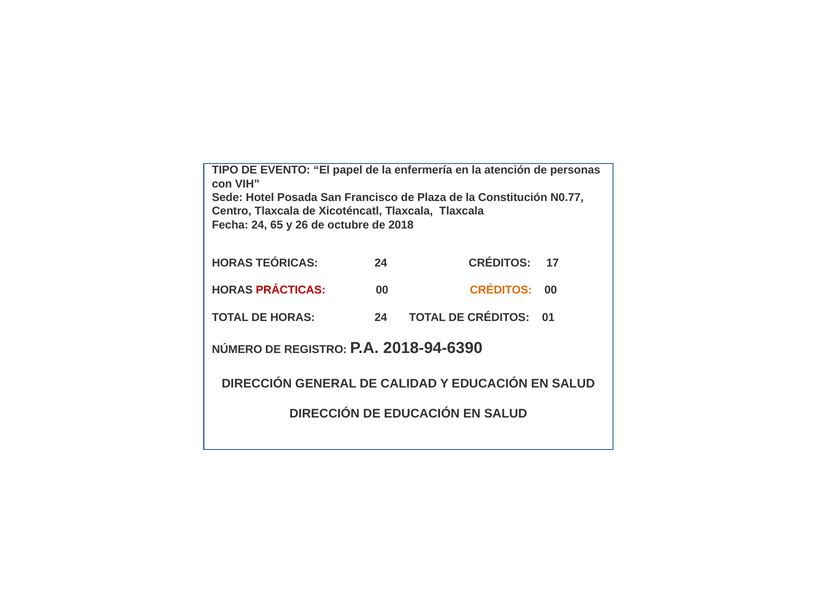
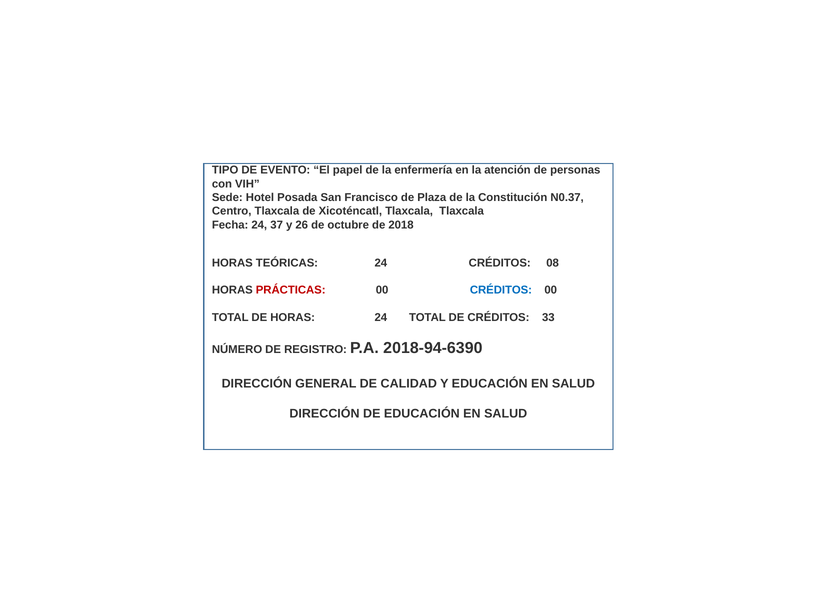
N0.77: N0.77 -> N0.37 (567, 197)
65: 65 -> 37 (277, 225)
17: 17 -> 08 (553, 263)
CRÉDITOS colour: orange -> blue (501, 290)
01: 01 -> 33 (548, 317)
